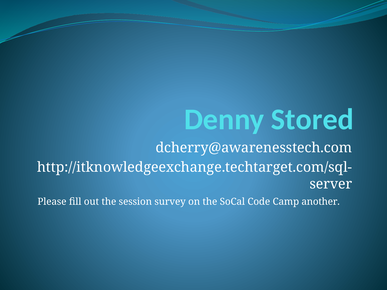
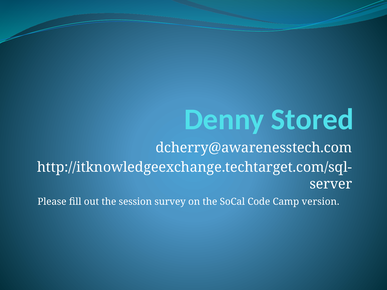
another: another -> version (321, 202)
